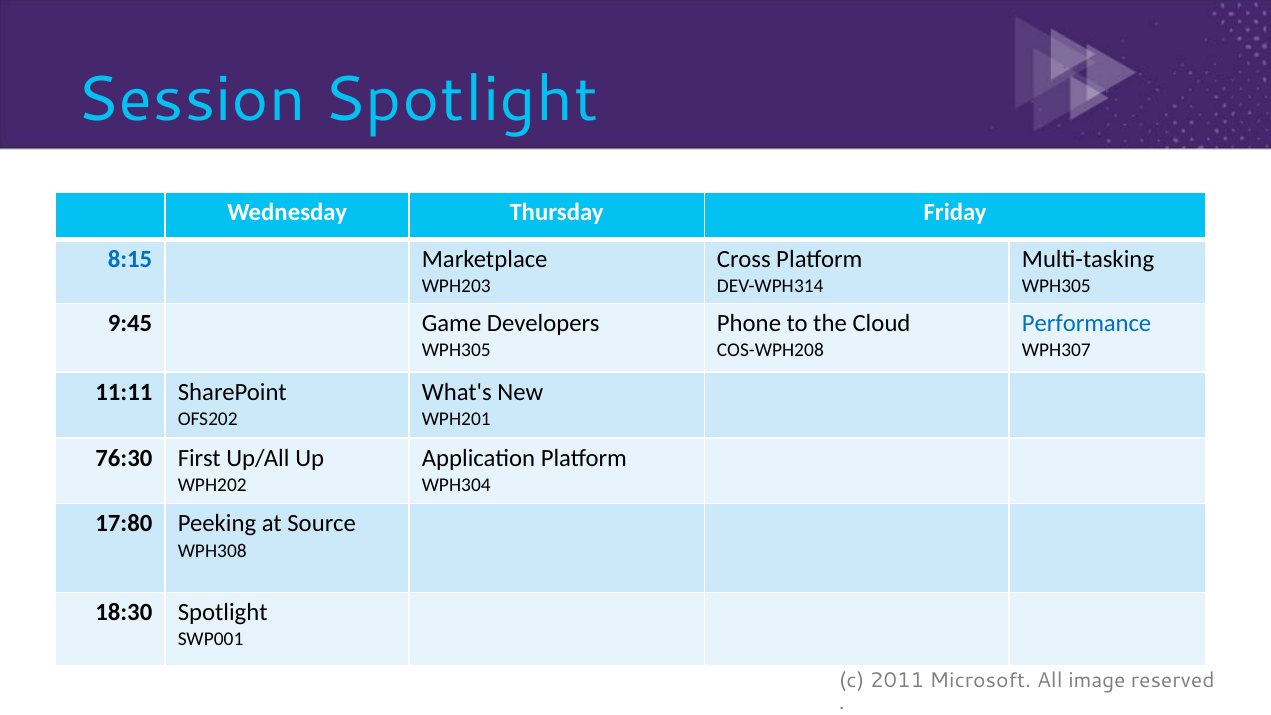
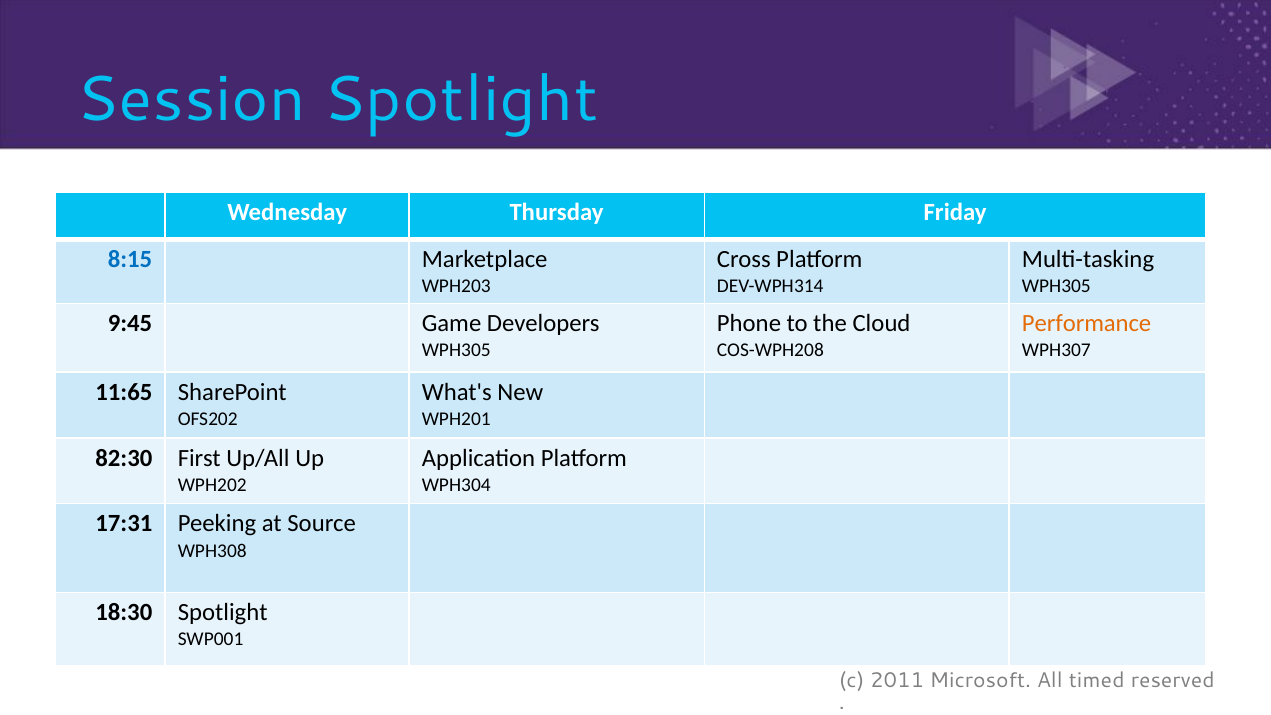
Performance colour: blue -> orange (1087, 323)
11:11: 11:11 -> 11:65 (124, 392)
76:30: 76:30 -> 82:30 (124, 458)
17:80: 17:80 -> 17:31 (124, 524)
image: image -> timed (1097, 681)
